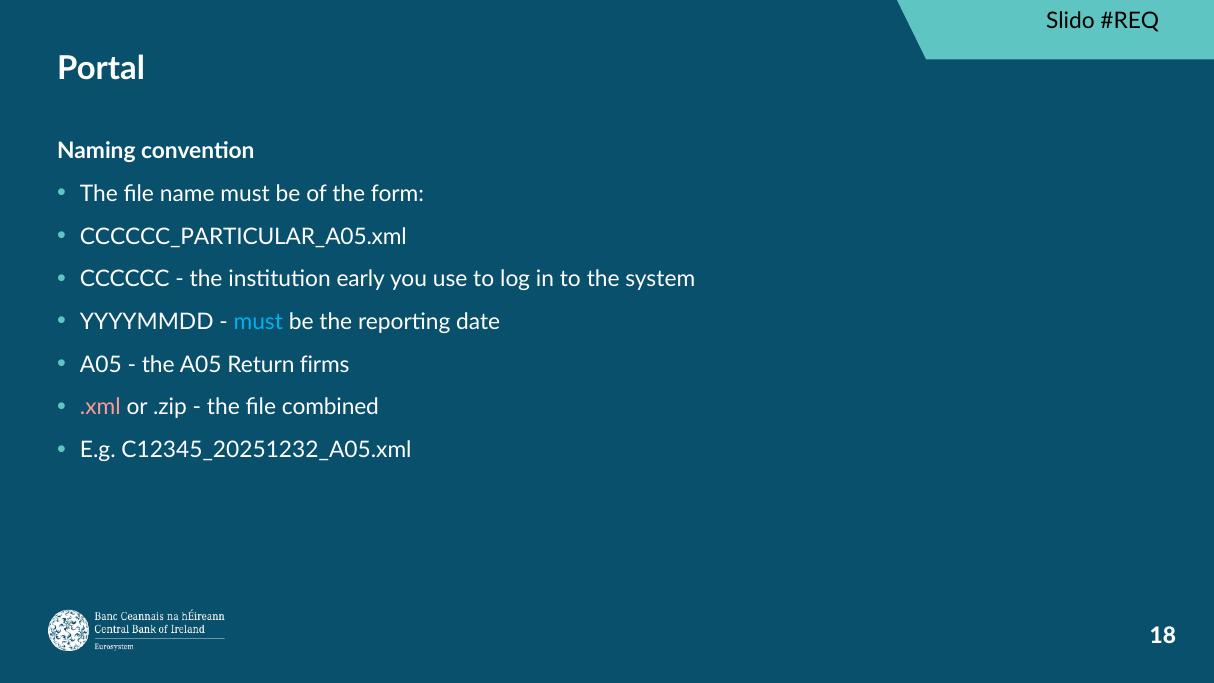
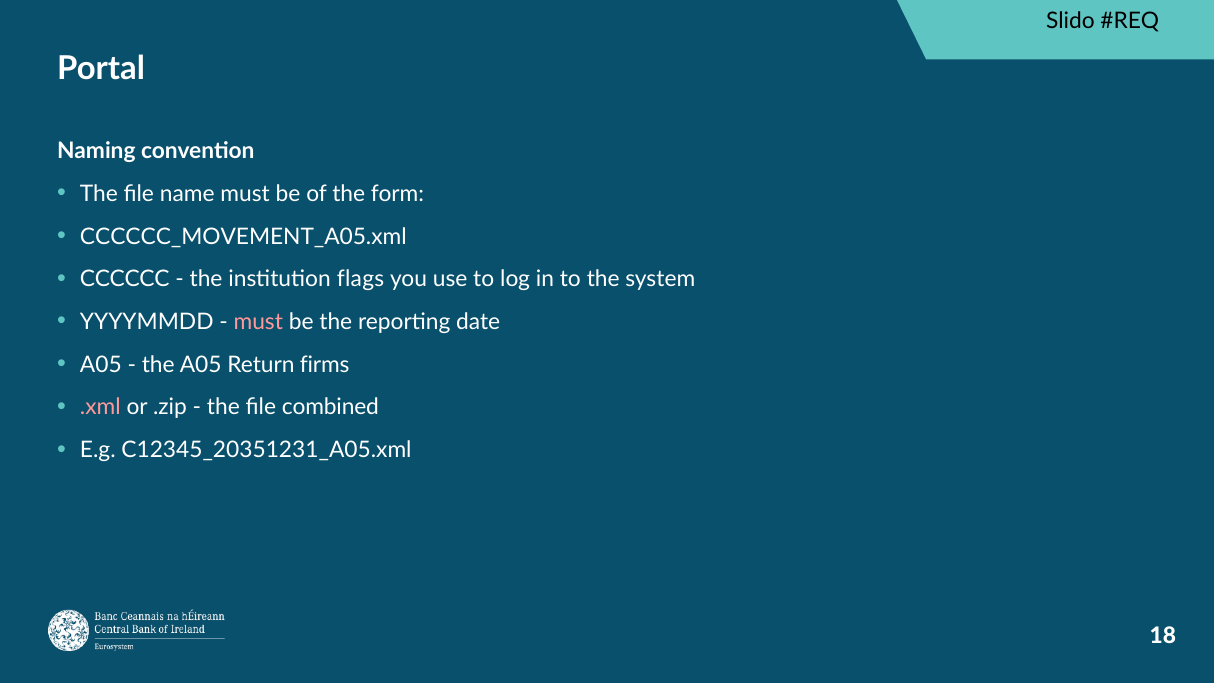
CCCCCC_PARTICULAR_A05.xml: CCCCCC_PARTICULAR_A05.xml -> CCCCCC_MOVEMENT_A05.xml (243, 236)
early: early -> flags (361, 279)
must colour: light blue -> pink (258, 322)
C12345_20251232_A05.xml: C12345_20251232_A05.xml -> C12345_20351231_A05.xml (266, 450)
